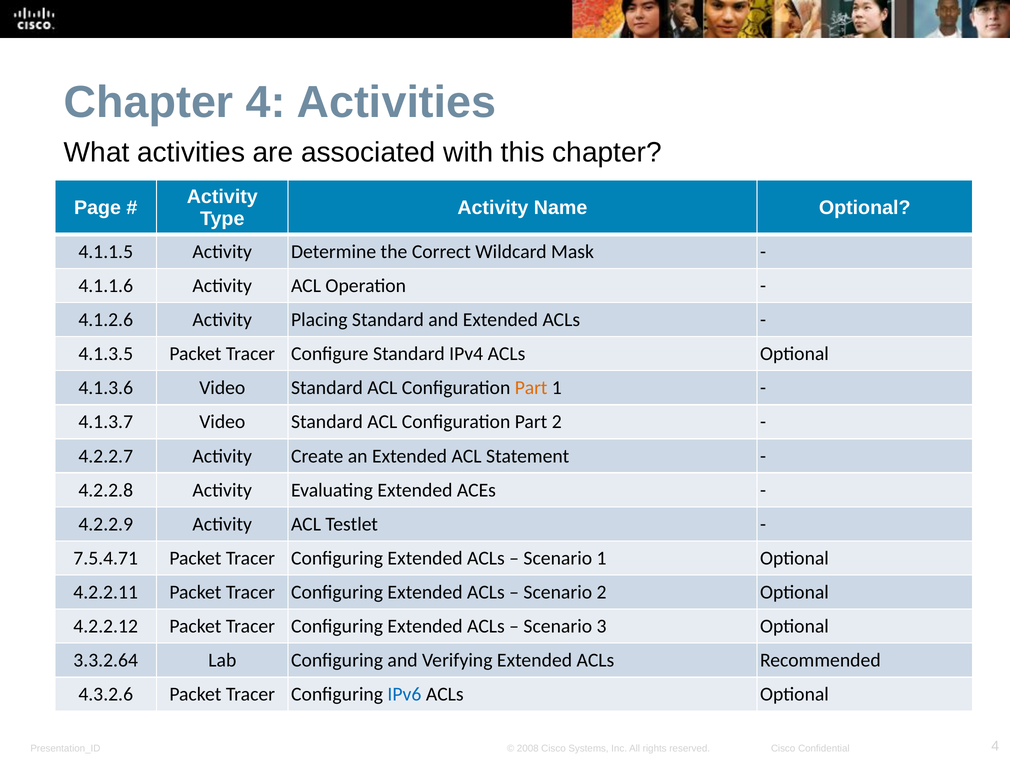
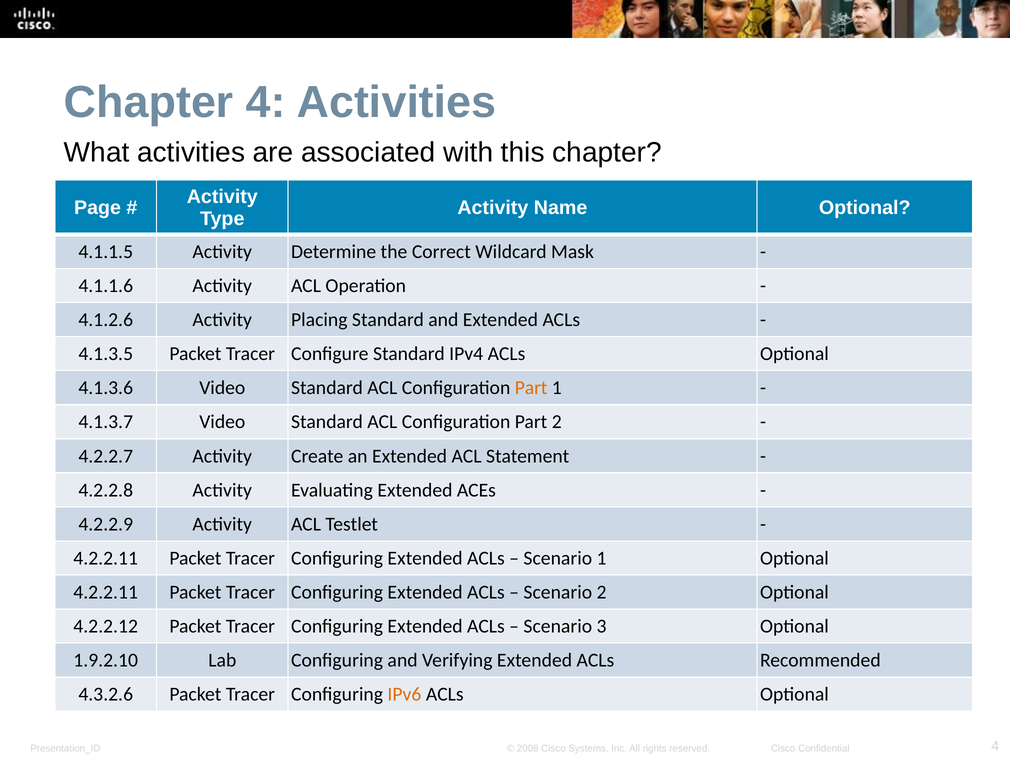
7.5.4.71: 7.5.4.71 -> 4.2.2.11 (106, 558)
3.3.2.64: 3.3.2.64 -> 1.9.2.10 (106, 660)
IPv6 colour: blue -> orange (404, 694)
